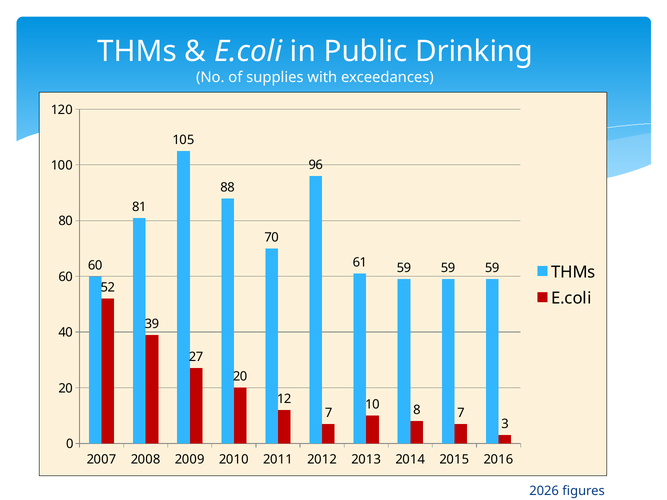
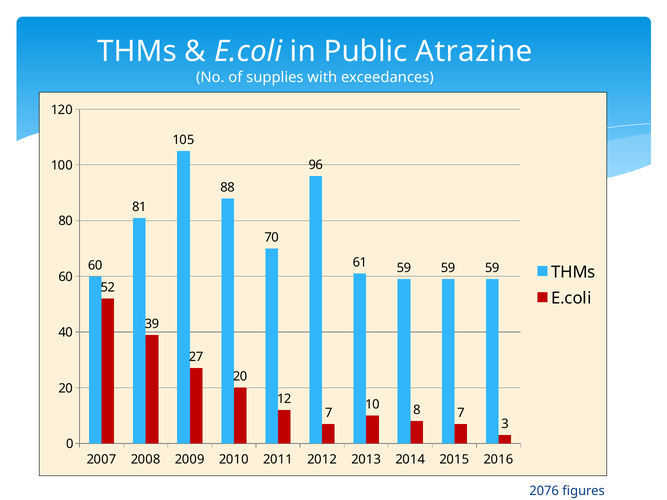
Drinking: Drinking -> Atrazine (474, 52)
2026: 2026 -> 2076 (544, 491)
